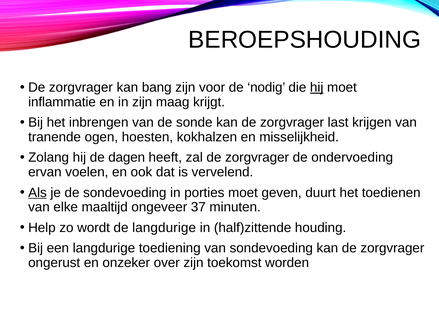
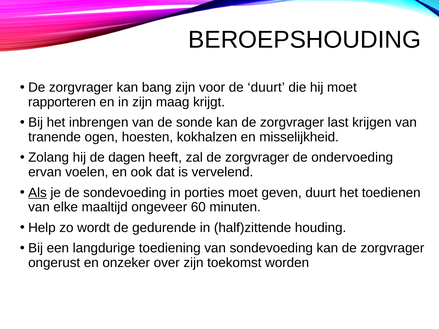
de nodig: nodig -> duurt (266, 88)
hij underline: present -> none (317, 88)
inflammatie: inflammatie -> rapporteren (62, 102)
37: 37 -> 60 (198, 207)
de langdurige: langdurige -> gedurende (164, 228)
